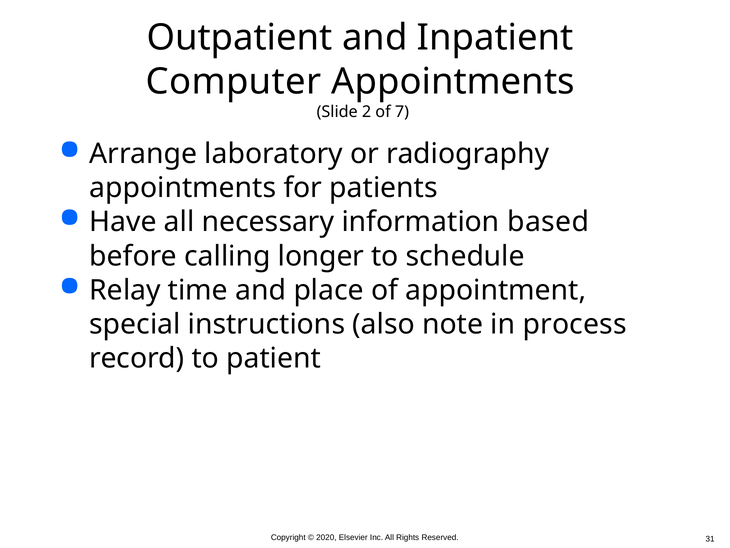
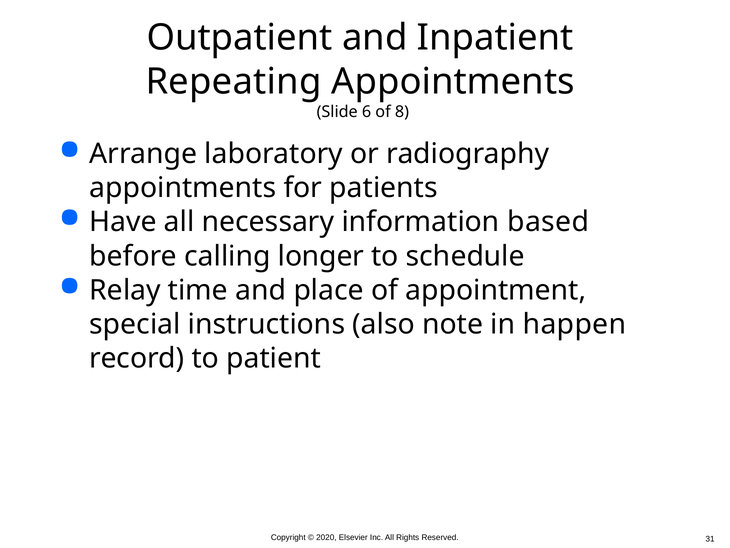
Computer: Computer -> Repeating (234, 82)
2: 2 -> 6 (367, 112)
7: 7 -> 8 (402, 112)
process: process -> happen (575, 324)
